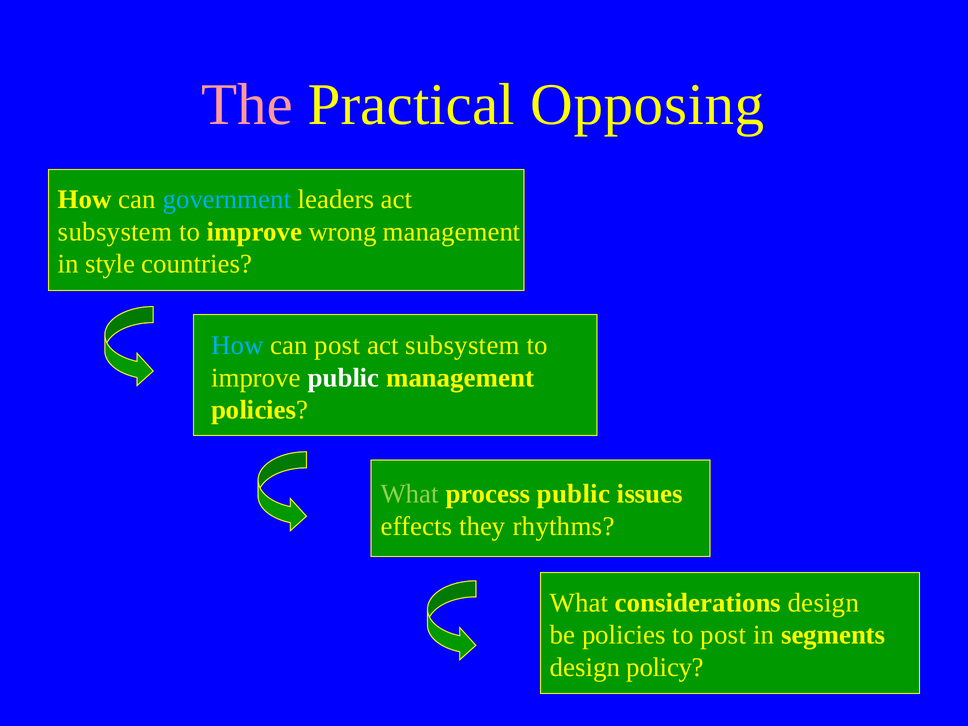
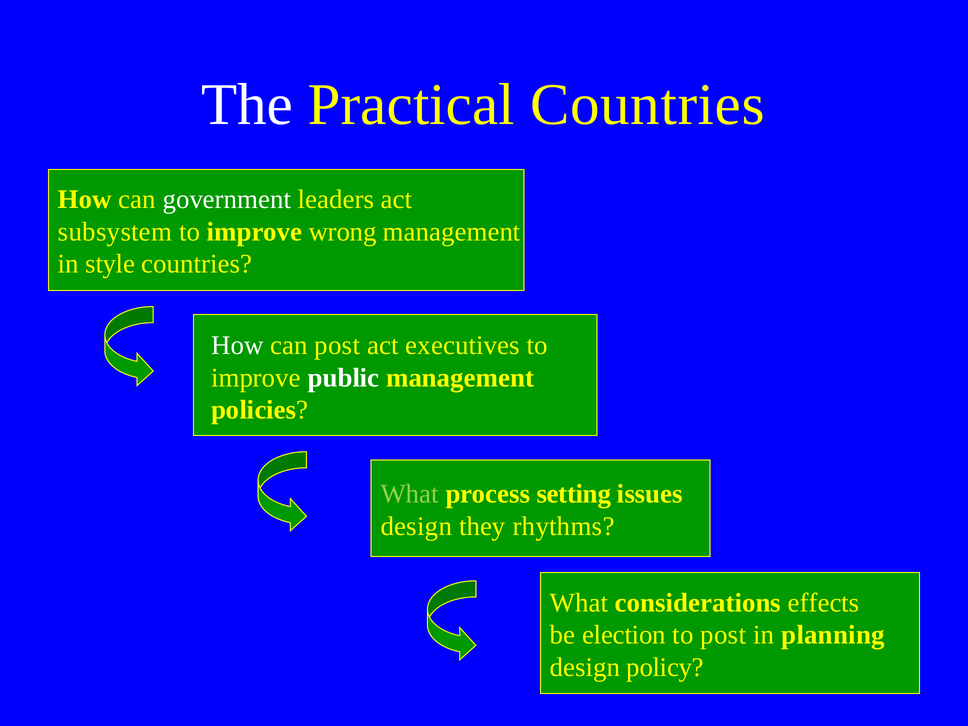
The colour: pink -> white (247, 105)
Practical Opposing: Opposing -> Countries (647, 105)
government colour: light blue -> white (227, 200)
How colour: light blue -> white (237, 345)
subsystem: subsystem -> executives (463, 345)
process public: public -> setting (574, 494)
effects: effects -> design (416, 526)
considerations design: design -> effects (824, 603)
be policies: policies -> election (624, 635)
segments: segments -> planning (833, 635)
